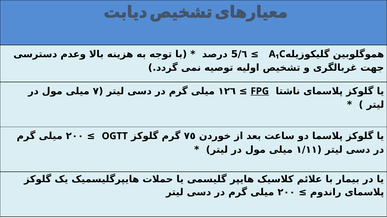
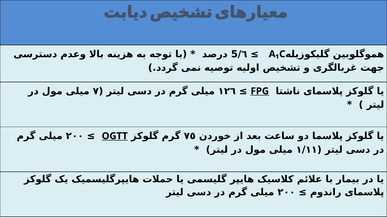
OGTT underline: none -> present (115, 136)
